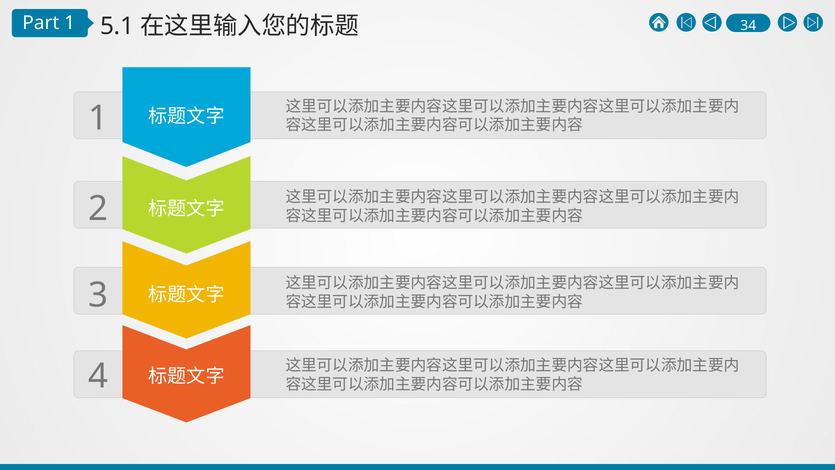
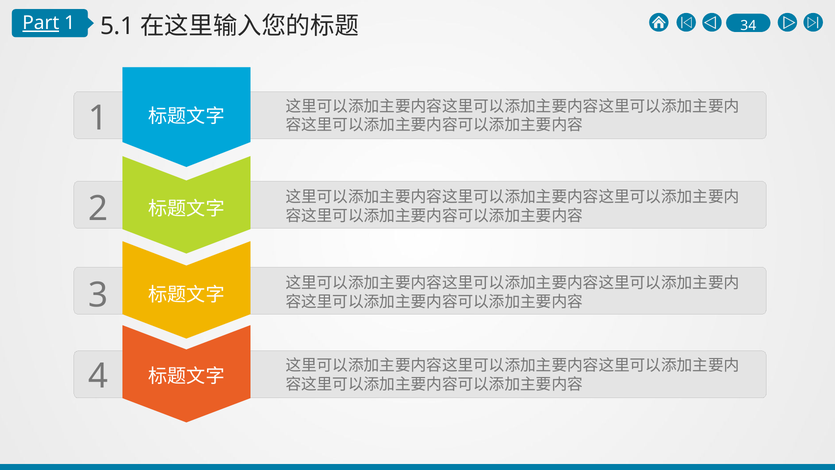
Part underline: none -> present (41, 23)
